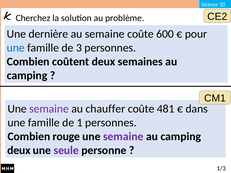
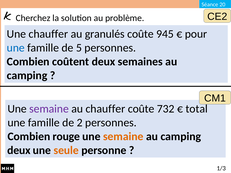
Une dernière: dernière -> chauffer (48, 34)
au semaine: semaine -> granulés (105, 34)
600: 600 -> 945 (165, 34)
3: 3 -> 5 (79, 48)
481: 481 -> 732 (166, 109)
dans: dans -> total (197, 109)
1: 1 -> 2 (80, 123)
semaine colour: purple -> orange (123, 137)
seule colour: purple -> orange (66, 150)
